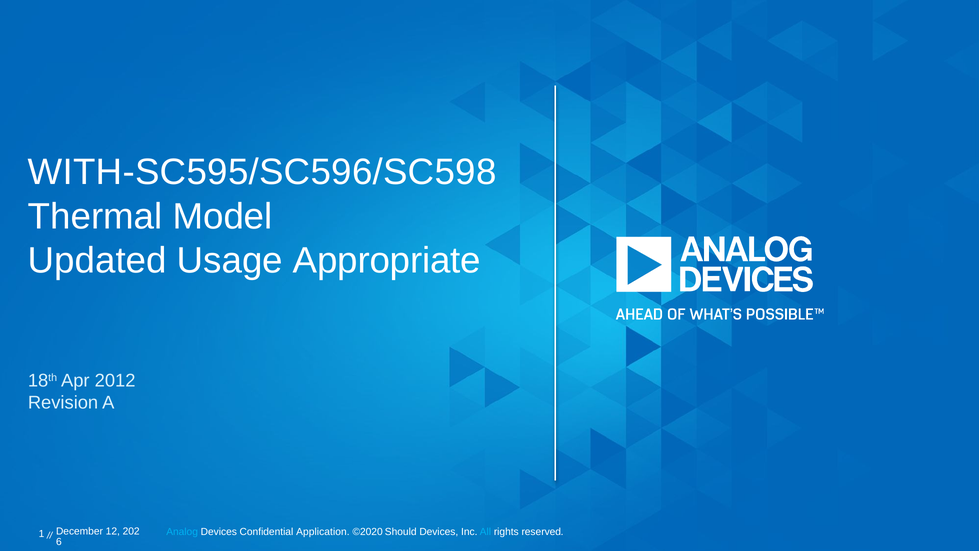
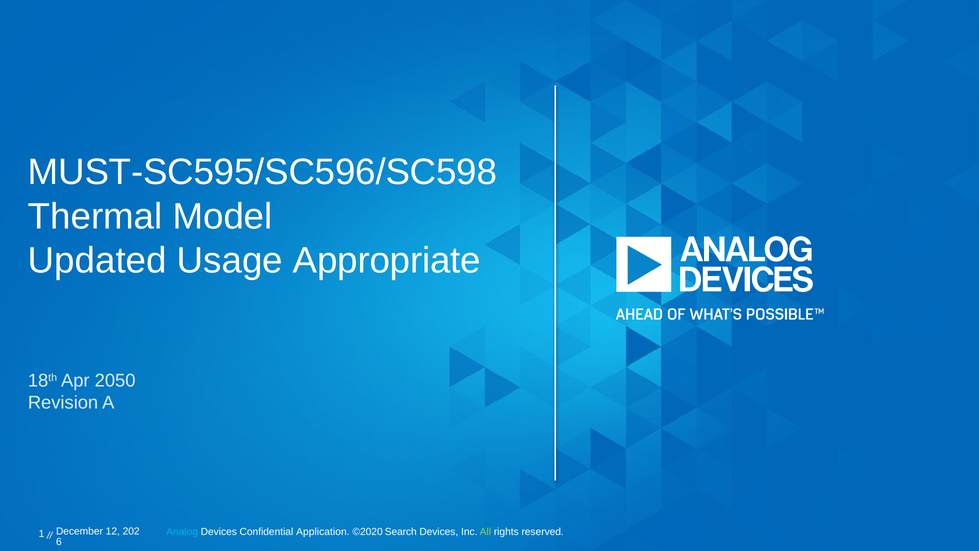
WITH-SC595/SC596/SC598: WITH-SC595/SC596/SC598 -> MUST-SC595/SC596/SC598 (262, 172)
2012: 2012 -> 2050 (115, 380)
Should: Should -> Search (401, 531)
All colour: light blue -> light green (485, 531)
